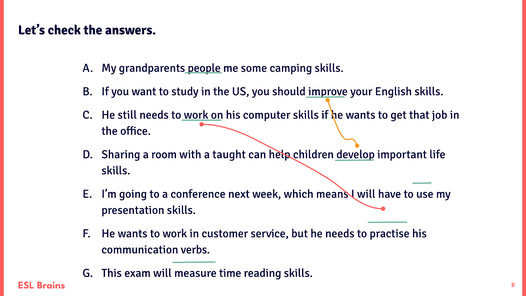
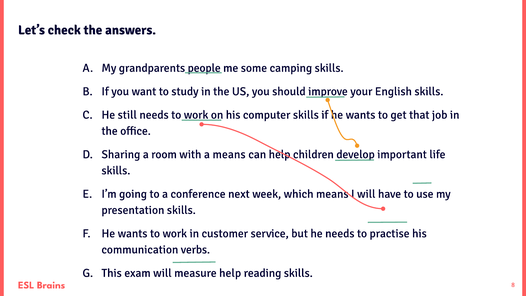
a taught: taught -> means (229, 154)
measure time: time -> help (230, 273)
